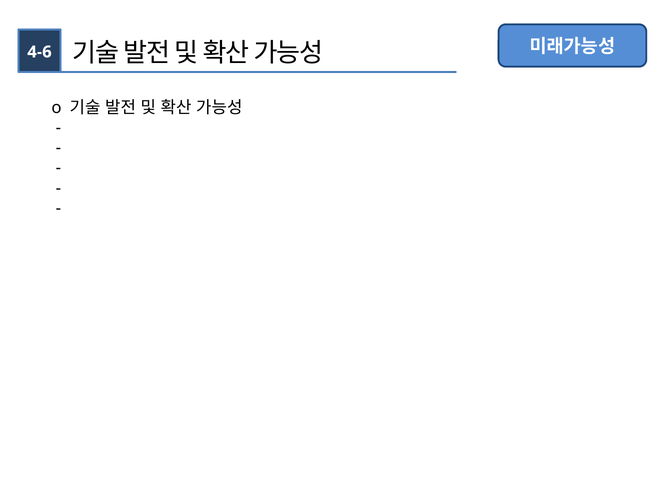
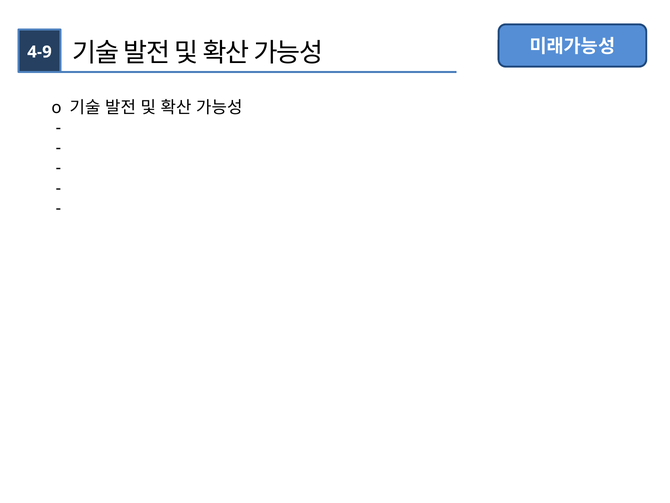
4-6: 4-6 -> 4-9 (40, 52)
